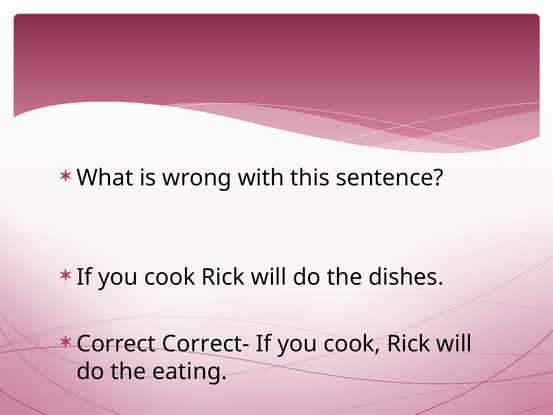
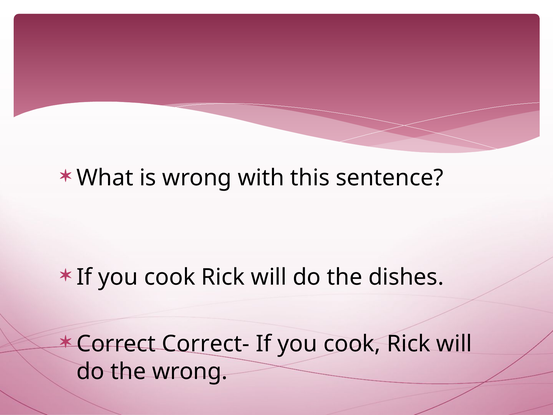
the eating: eating -> wrong (190, 371)
